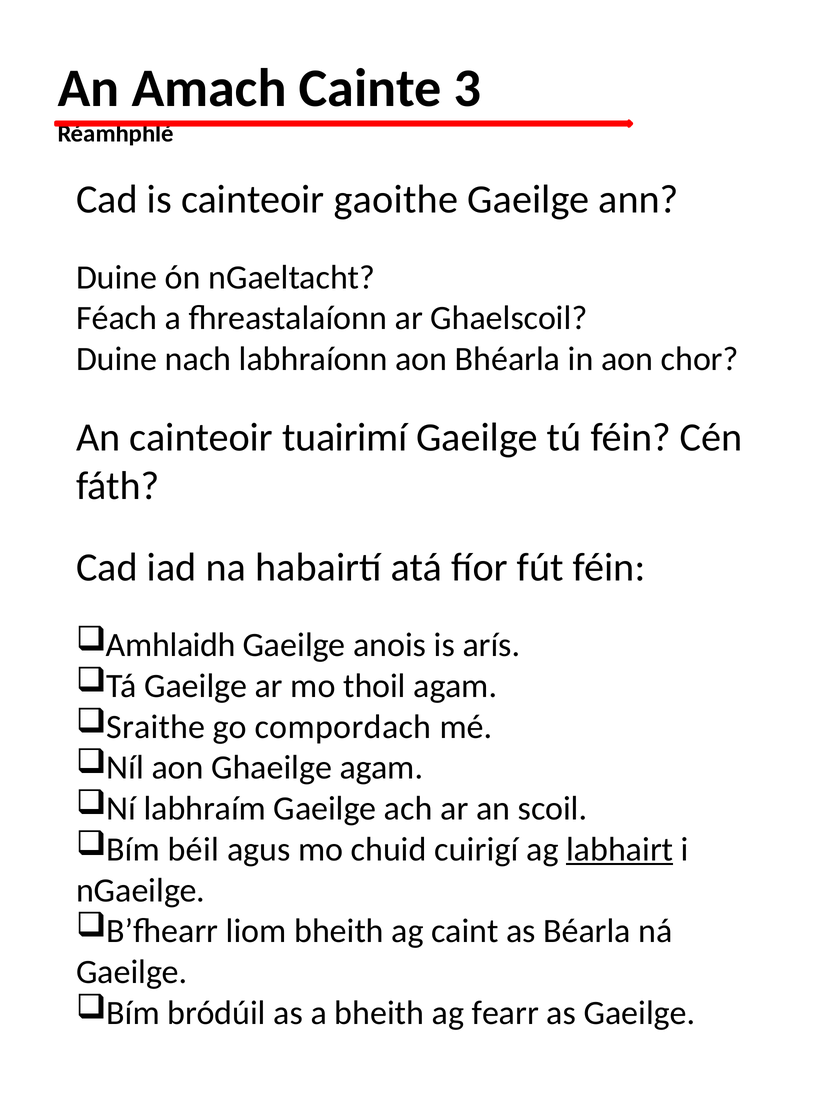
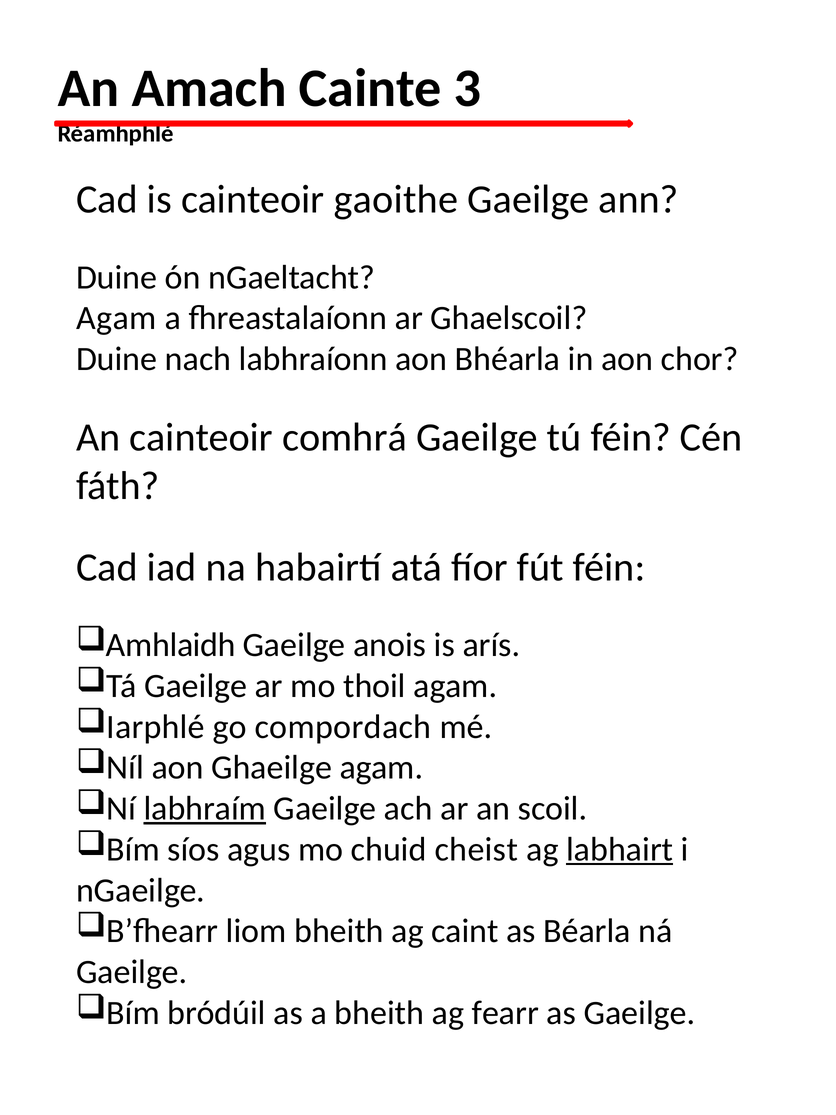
Féach: Féach -> Agam (116, 318)
tuairimí: tuairimí -> comhrá (345, 437)
Sraithe: Sraithe -> Iarphlé (156, 727)
labhraím underline: none -> present (205, 808)
béil: béil -> síos (194, 849)
cuirigí: cuirigí -> cheist (476, 849)
